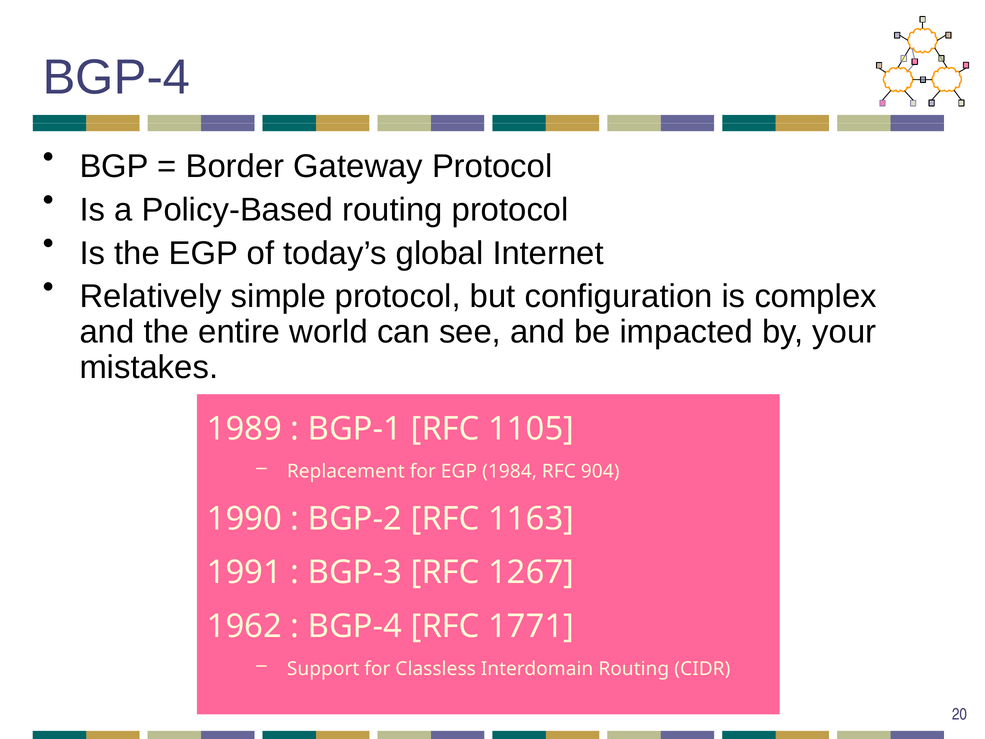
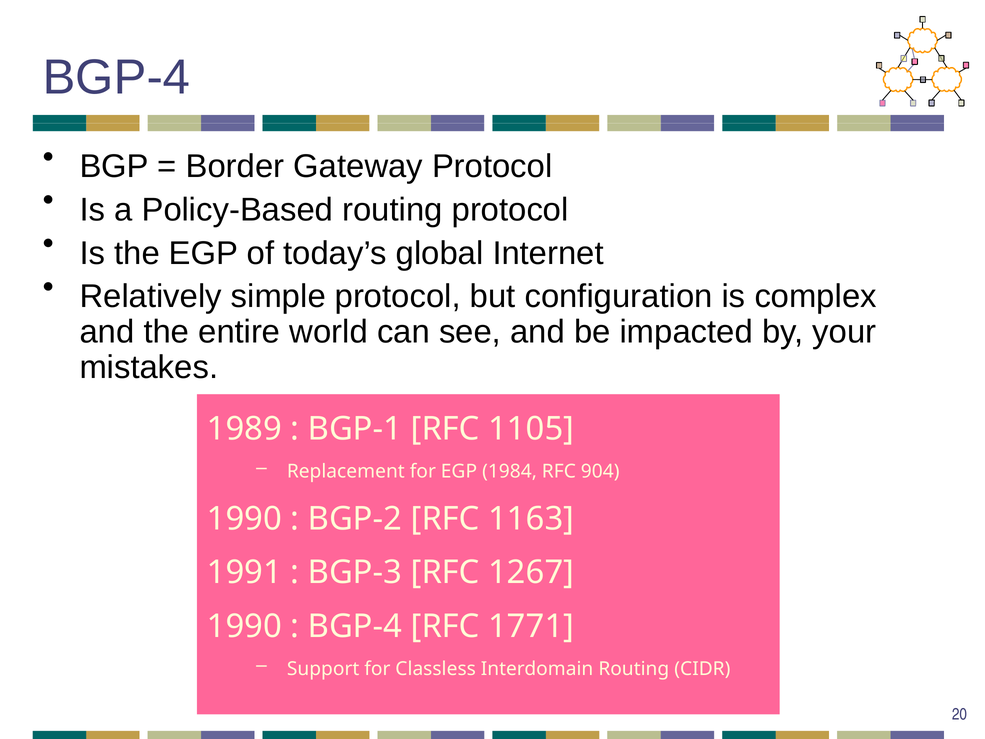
1962: 1962 -> 1990 (244, 626)
